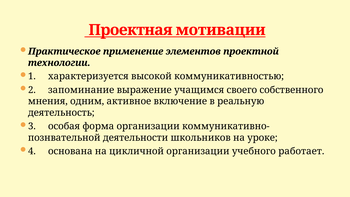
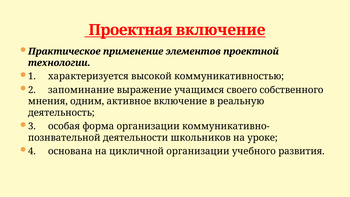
Проектная мотивации: мотивации -> включение (221, 30)
работает: работает -> развития (301, 151)
